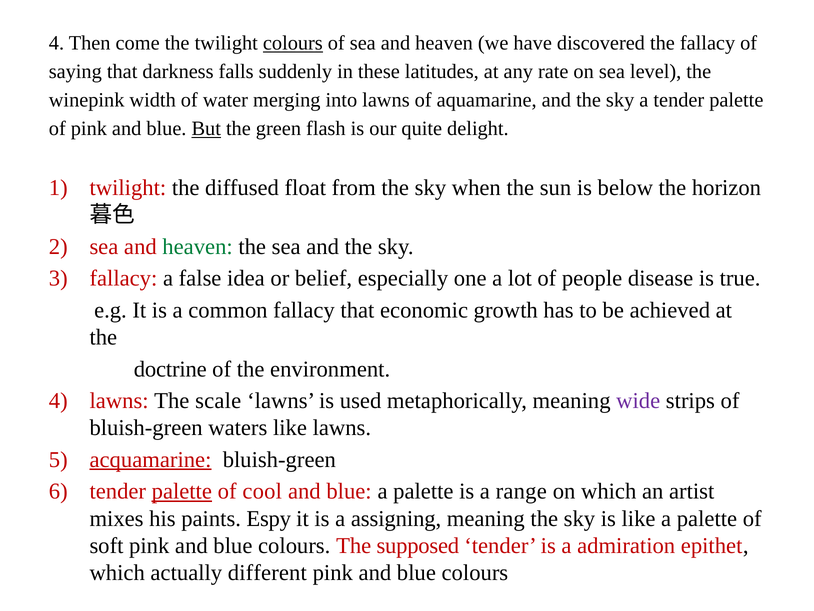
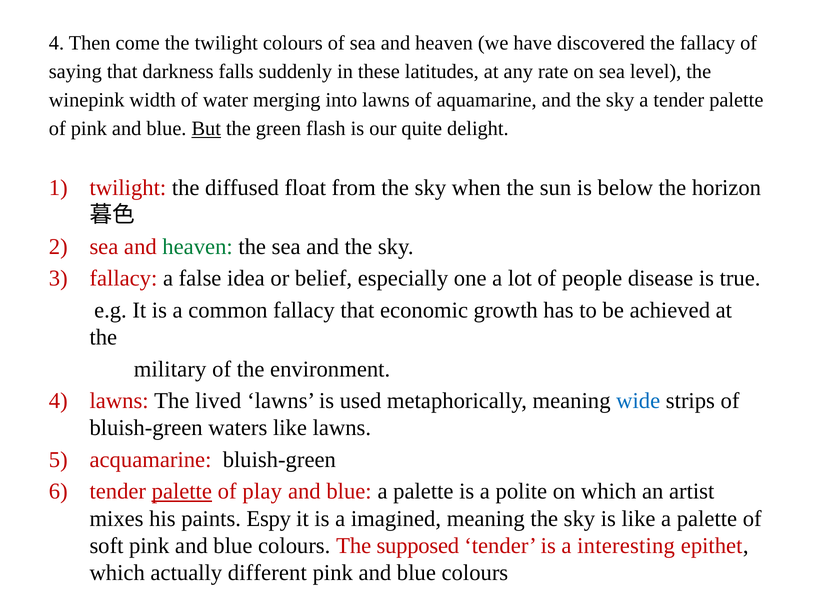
colours underline: present -> none (293, 43)
doctrine: doctrine -> military (170, 369)
scale: scale -> lived (218, 400)
wide colour: purple -> blue (638, 400)
acquamarine underline: present -> none (150, 459)
cool: cool -> play (262, 491)
range: range -> polite (521, 491)
assigning: assigning -> imagined (396, 518)
admiration: admiration -> interesting (626, 545)
